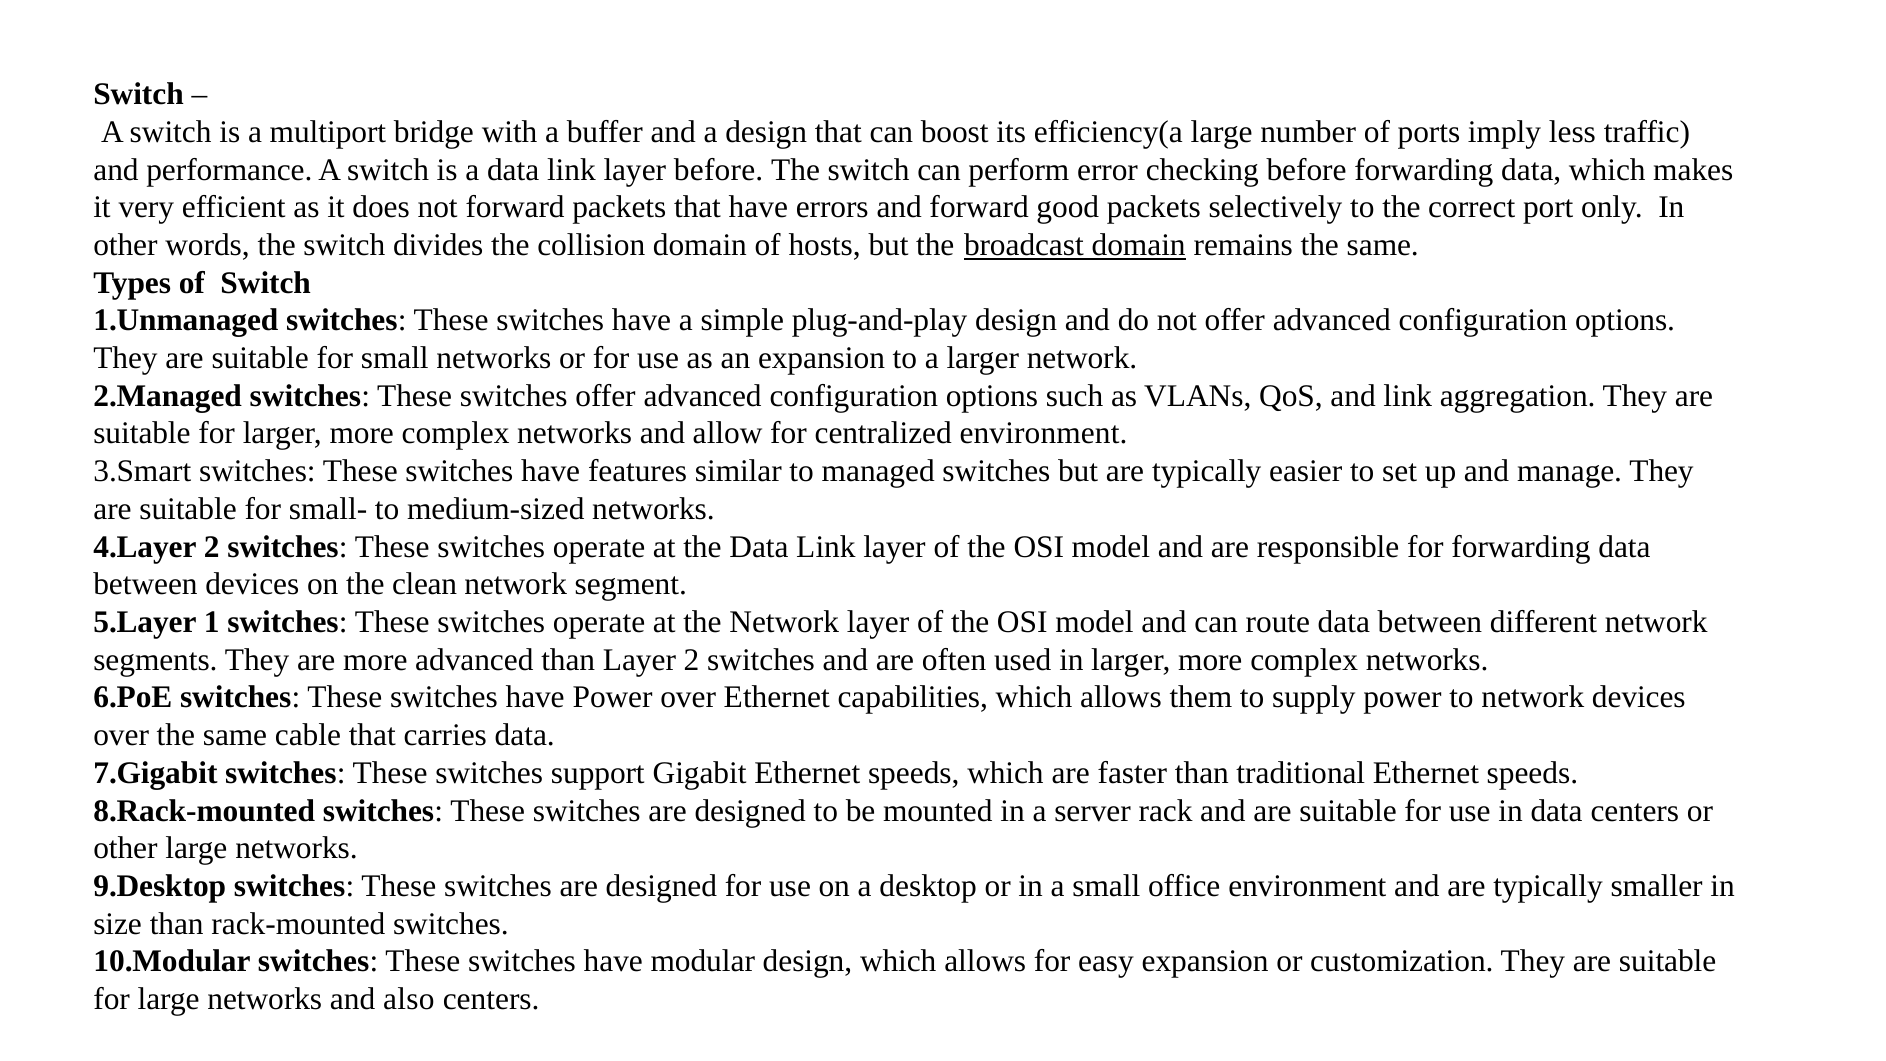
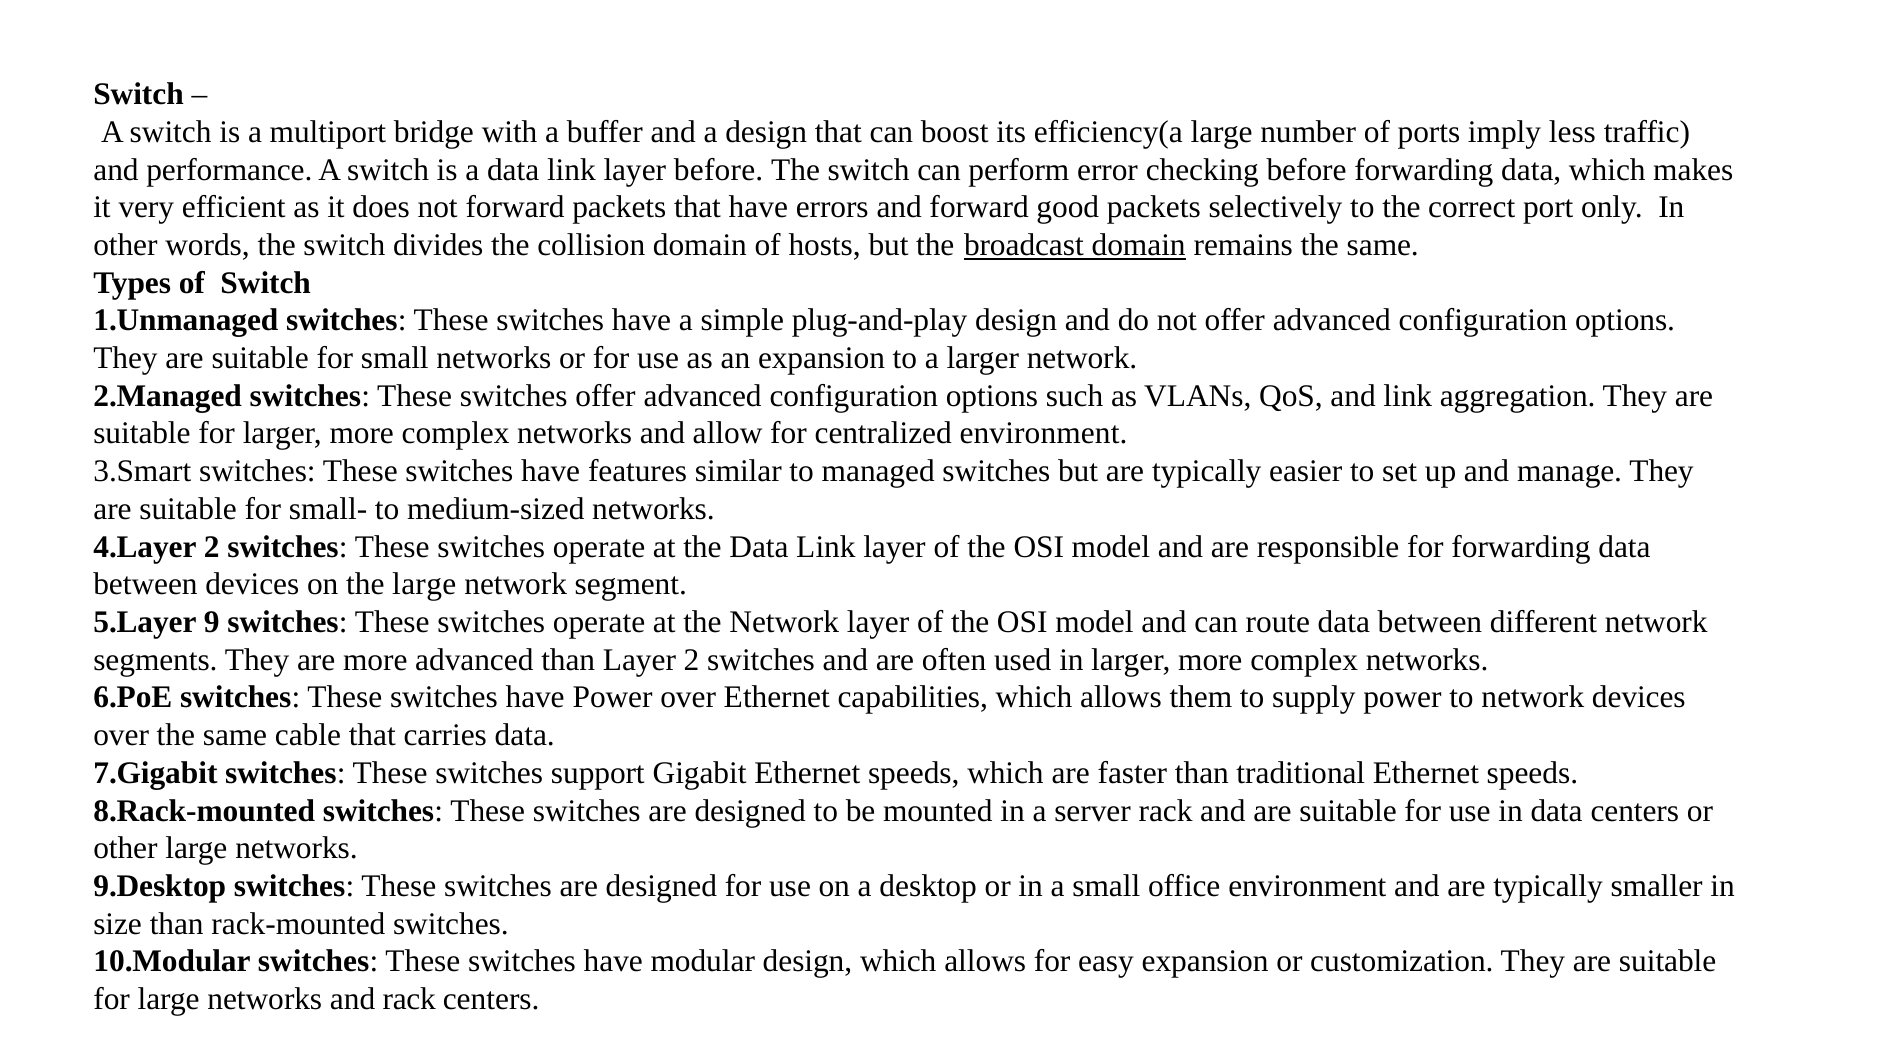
the clean: clean -> large (424, 584)
1: 1 -> 9 (212, 622)
and also: also -> rack (409, 999)
